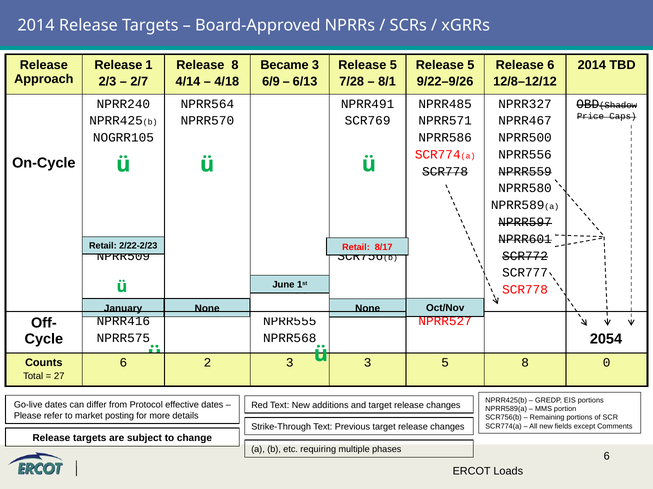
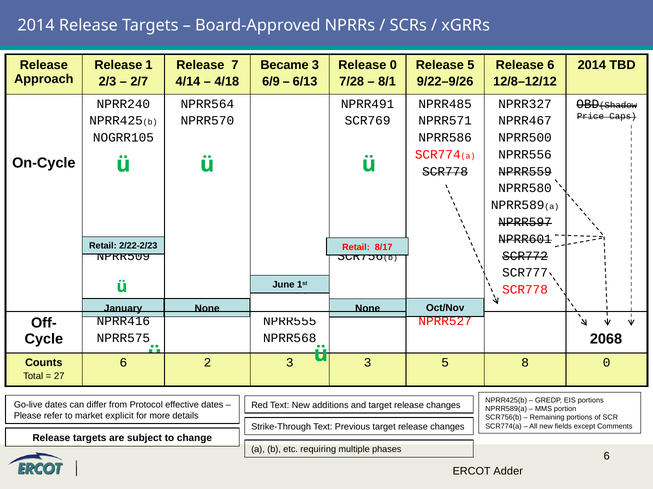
Release 8: 8 -> 7 (235, 65)
5: 5 -> 0 (393, 65)
2054: 2054 -> 2068 (606, 339)
posting: posting -> explicit (120, 416)
Loads: Loads -> Adder (508, 472)
